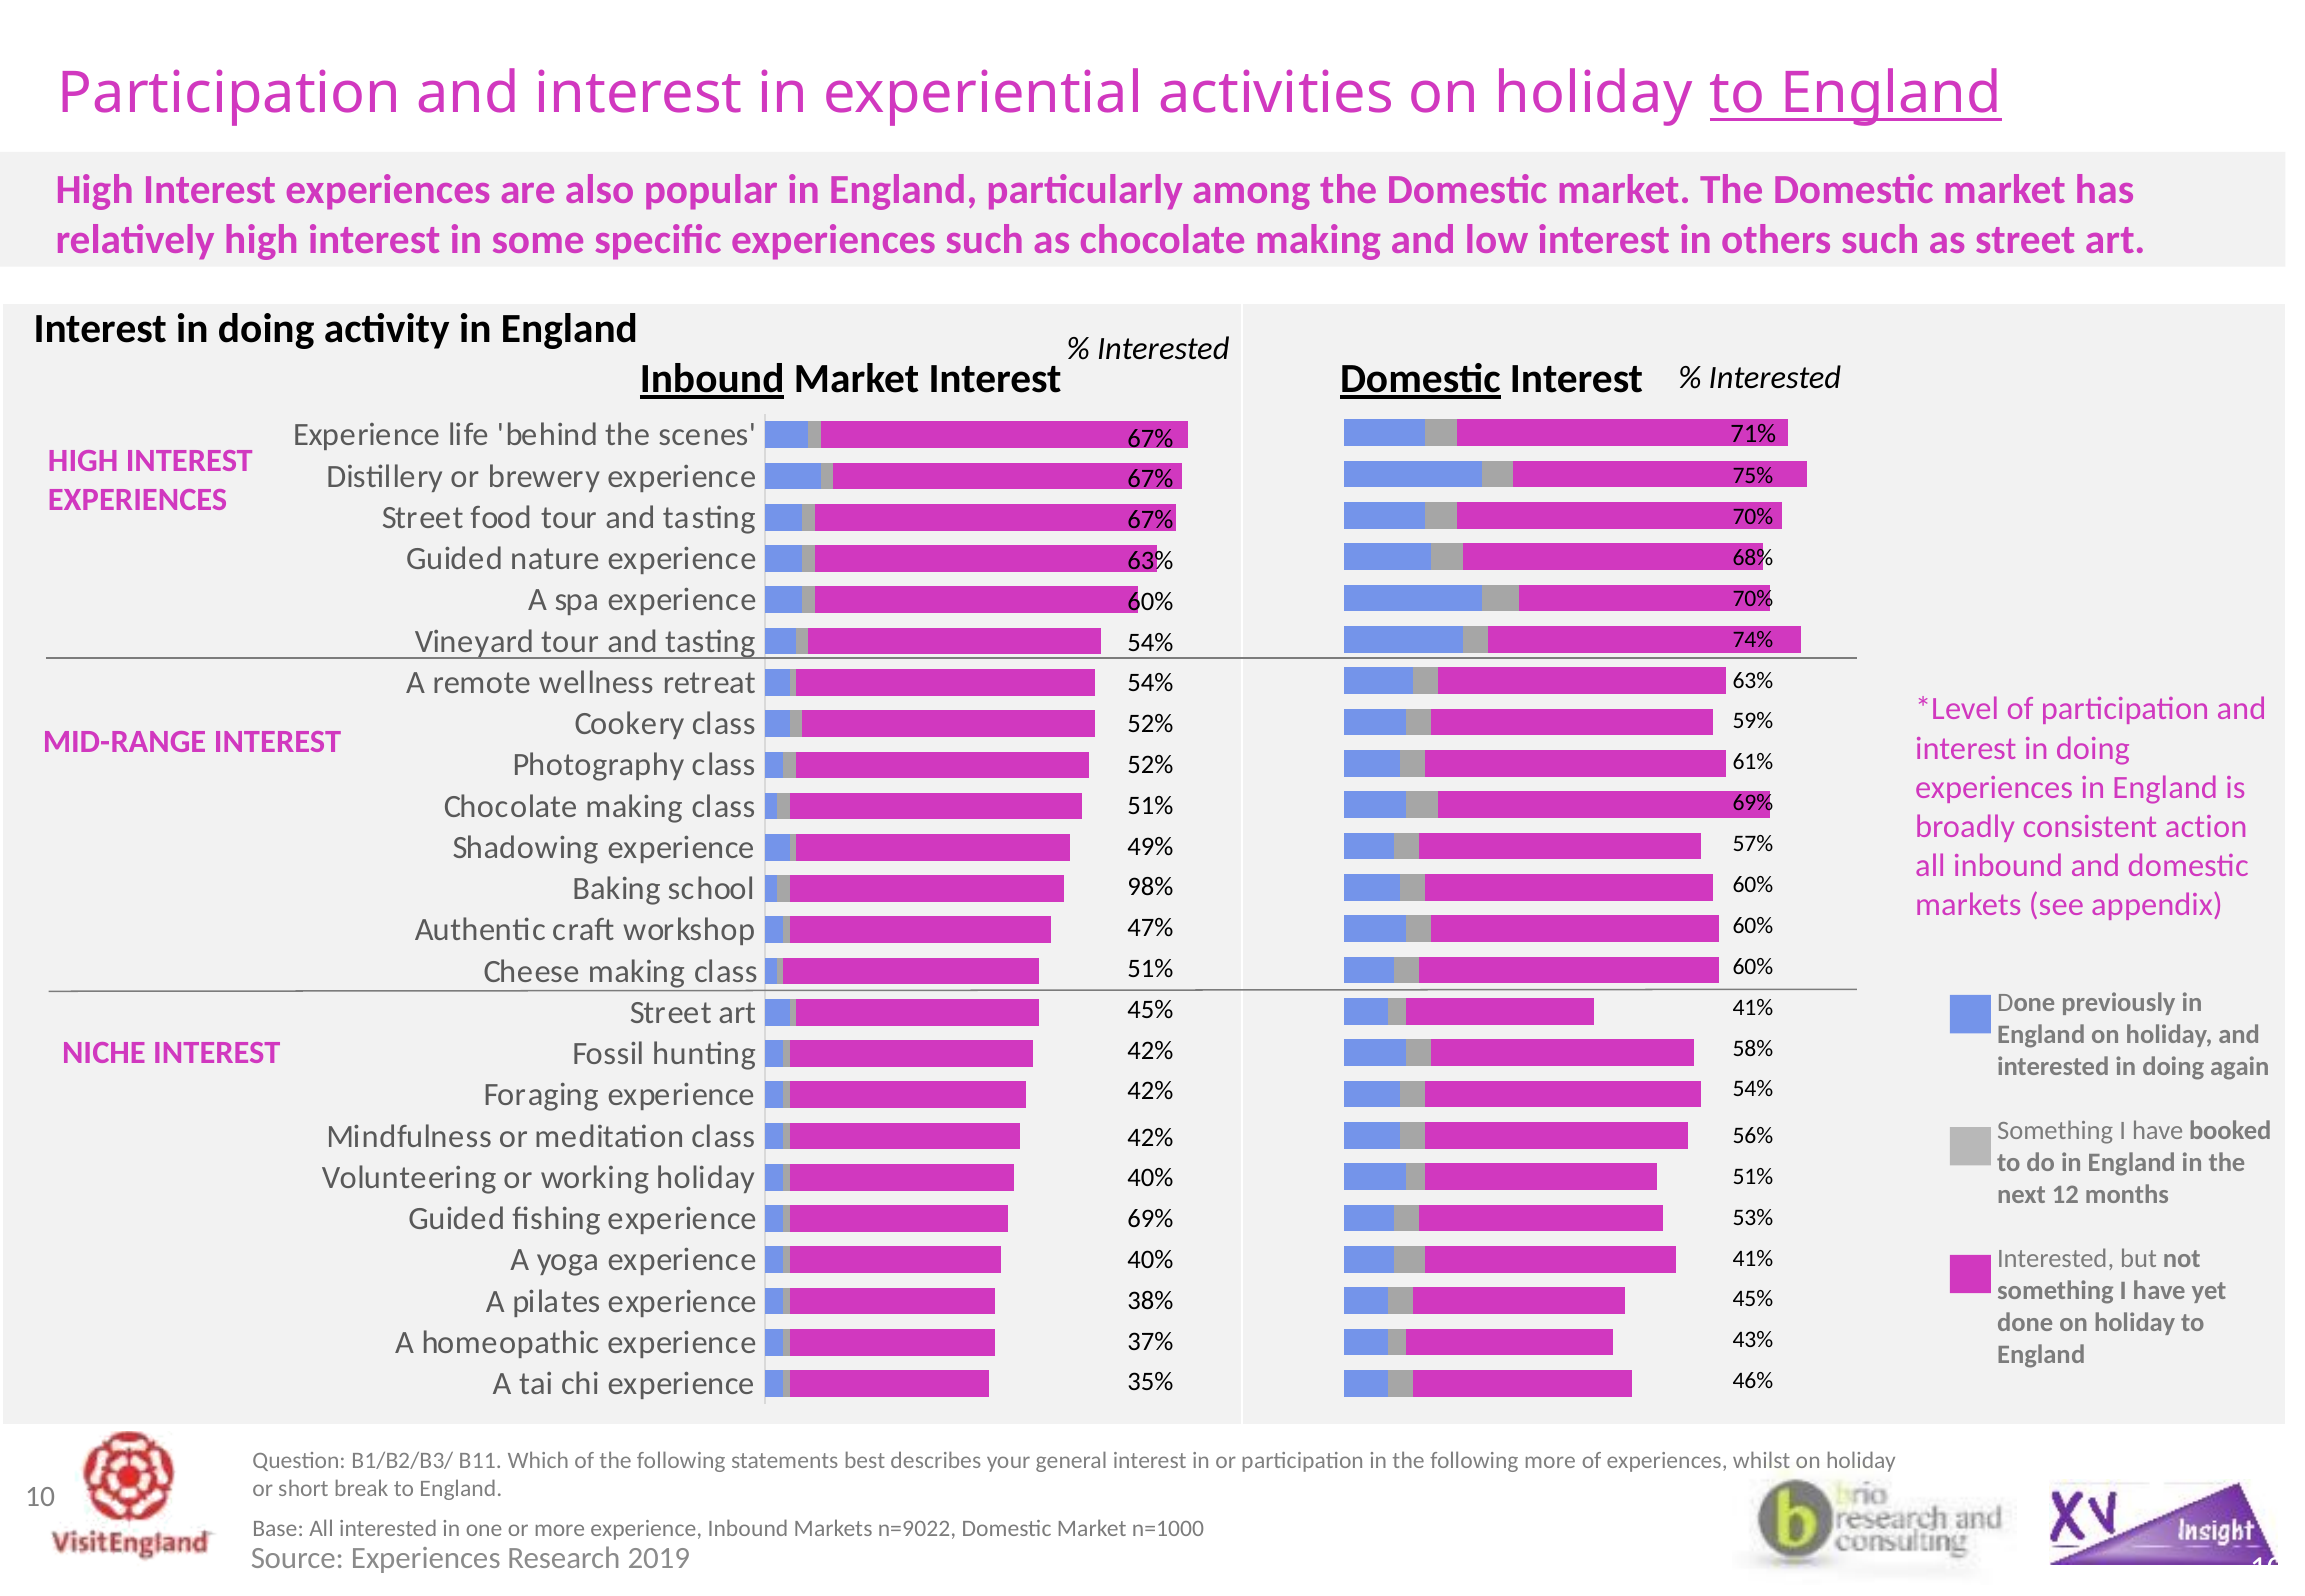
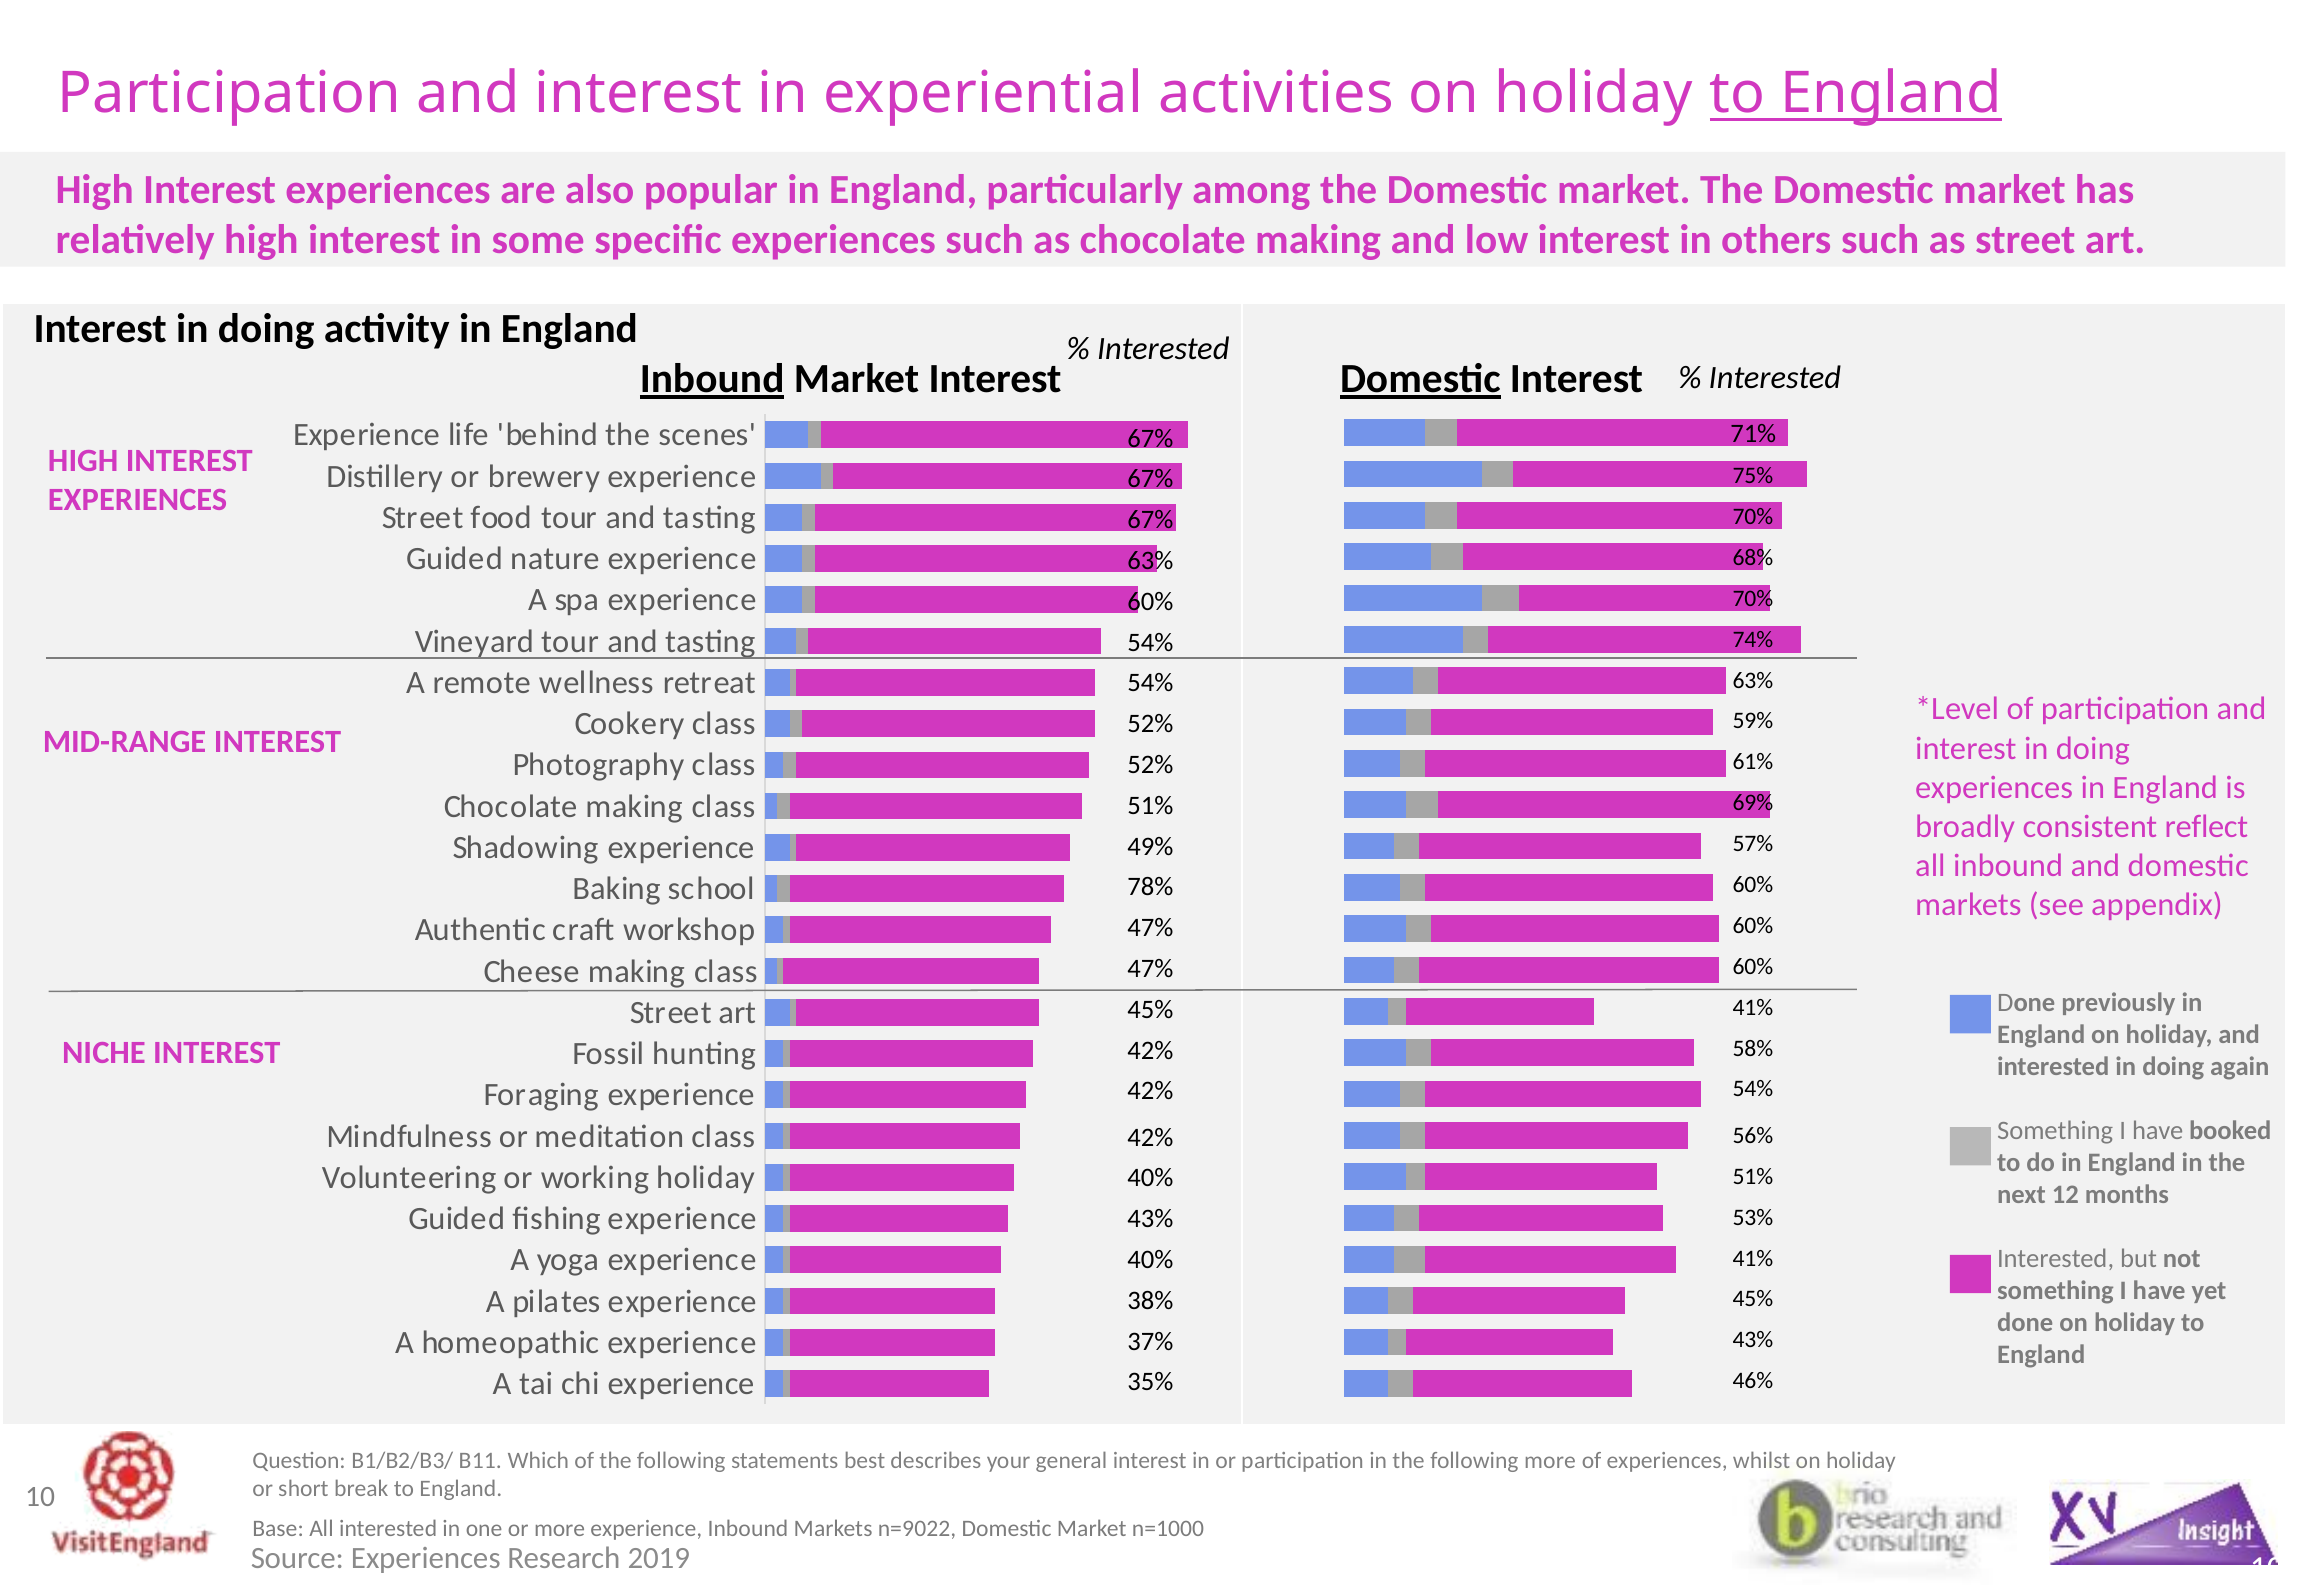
action: action -> reflect (2206, 826)
98%: 98% -> 78% (1150, 887)
51%: 51% -> 47% (1150, 969)
69%: 69% -> 43% (1150, 1219)
